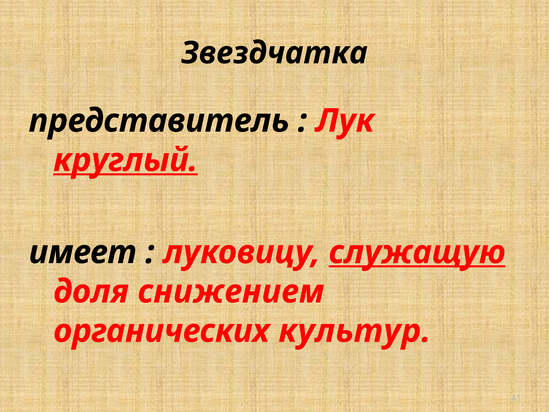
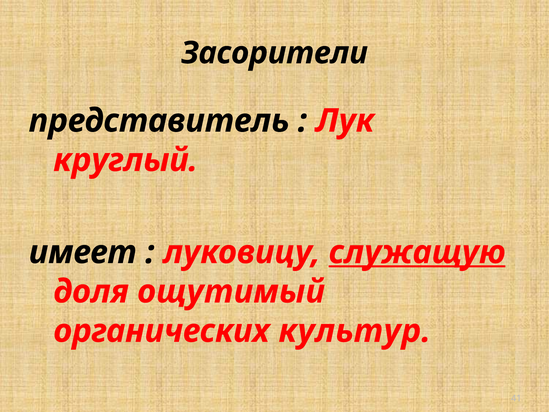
Звездчатка: Звездчатка -> Засорители (274, 53)
круглый underline: present -> none (126, 160)
снижением: снижением -> ощутимый (231, 291)
